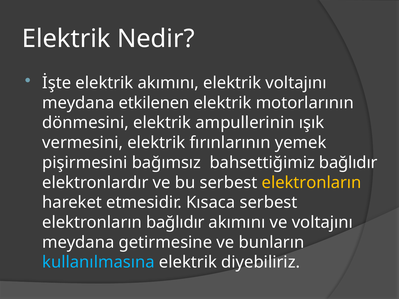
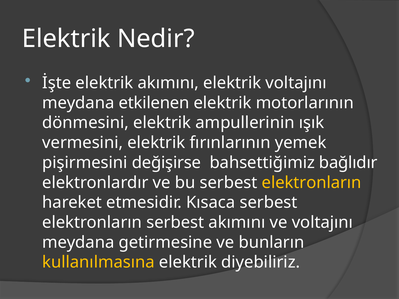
bağımsız: bağımsız -> değişirse (166, 163)
elektronların bağlıdır: bağlıdır -> serbest (175, 223)
kullanılmasına colour: light blue -> yellow (98, 262)
